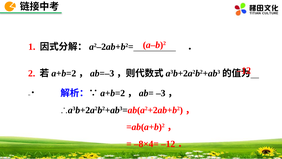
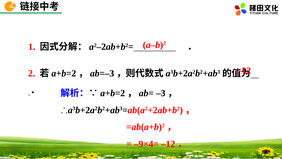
–8×4=: –8×4= -> –9×4= (146, 144)
